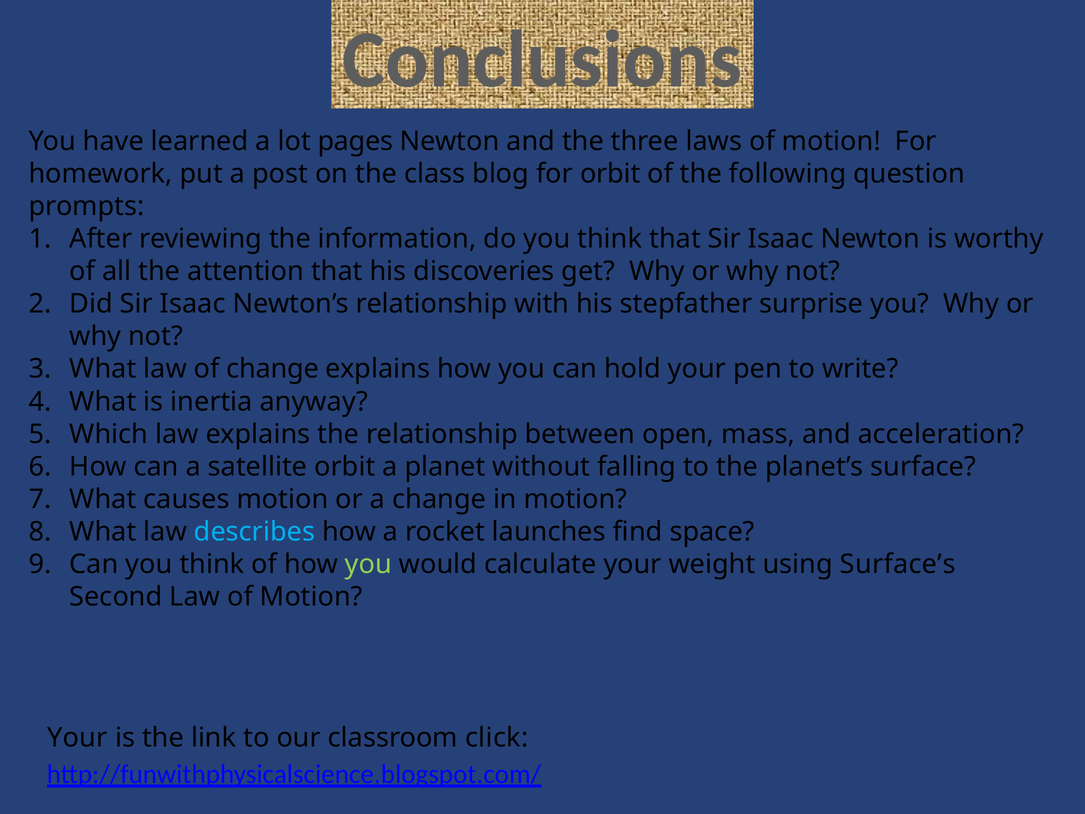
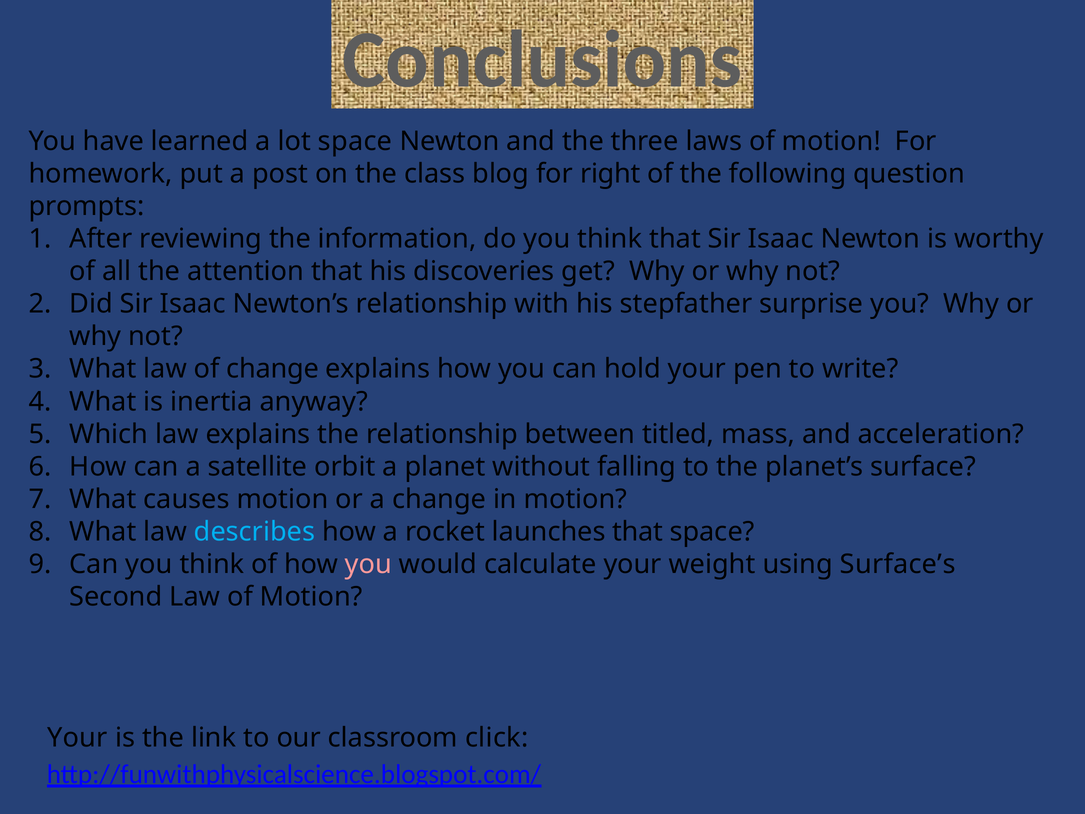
lot pages: pages -> space (355, 141)
for orbit: orbit -> right (610, 174)
open: open -> titled (678, 434)
launches find: find -> that (638, 532)
you colour: light green -> pink (368, 564)
